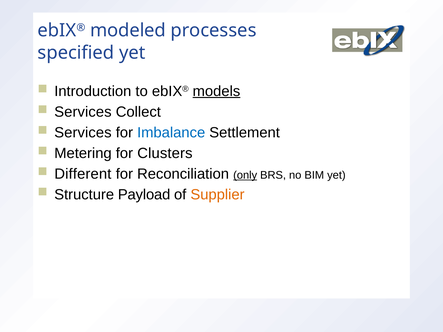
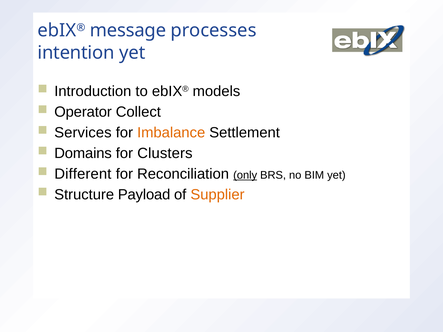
modeled: modeled -> message (128, 31)
specified: specified -> intention (76, 53)
models underline: present -> none (216, 91)
Services: Services -> Operator (83, 112)
Imbalance colour: blue -> orange (171, 133)
Metering: Metering -> Domains (83, 153)
